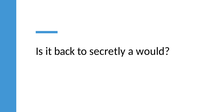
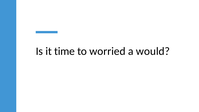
back: back -> time (65, 51)
secretly: secretly -> worried (107, 51)
